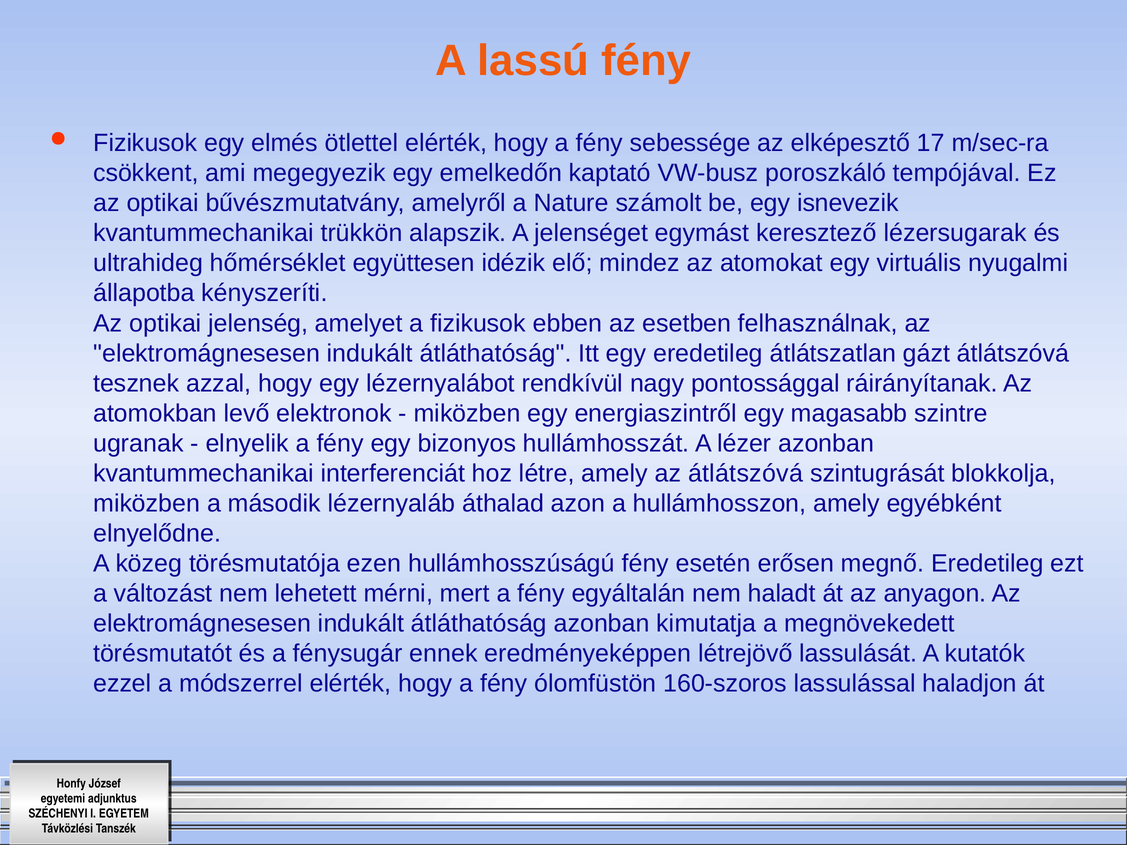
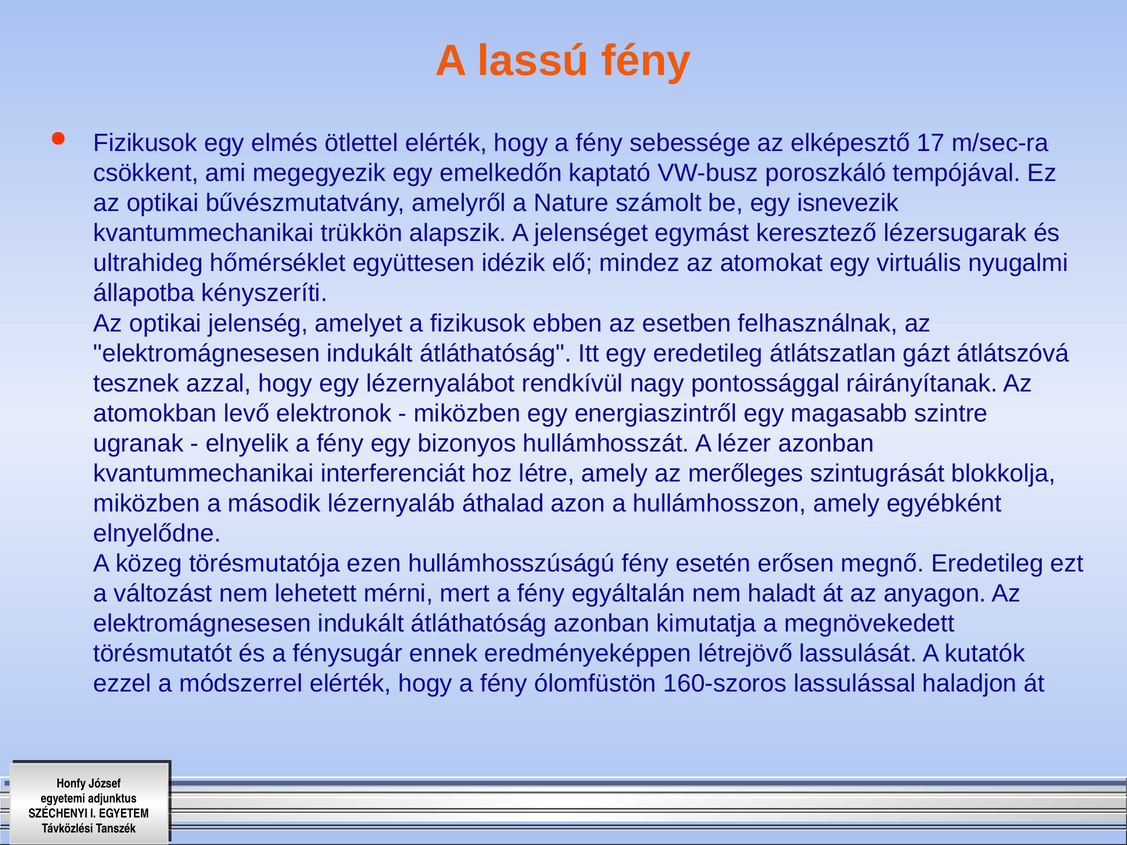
az átlátszóvá: átlátszóvá -> merőleges (746, 474)
